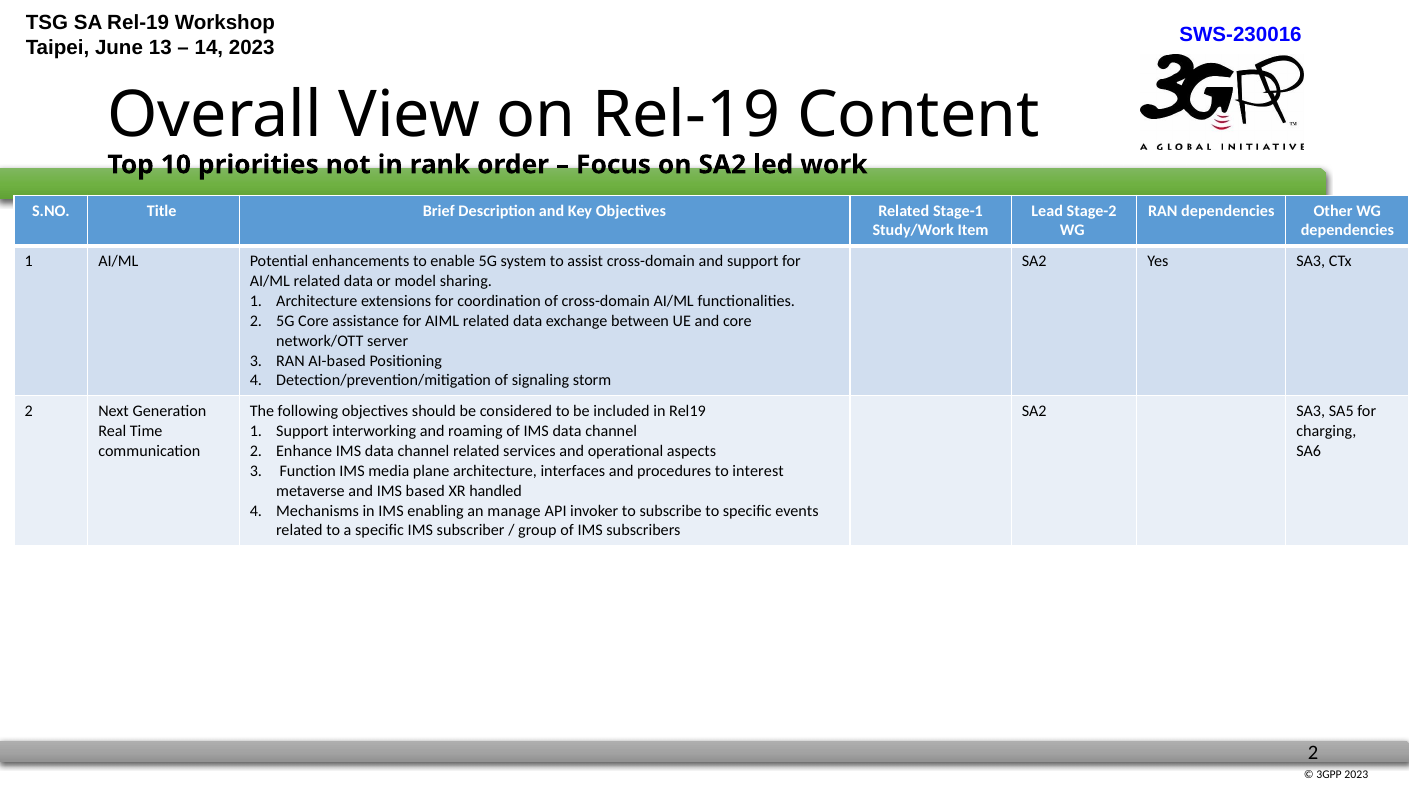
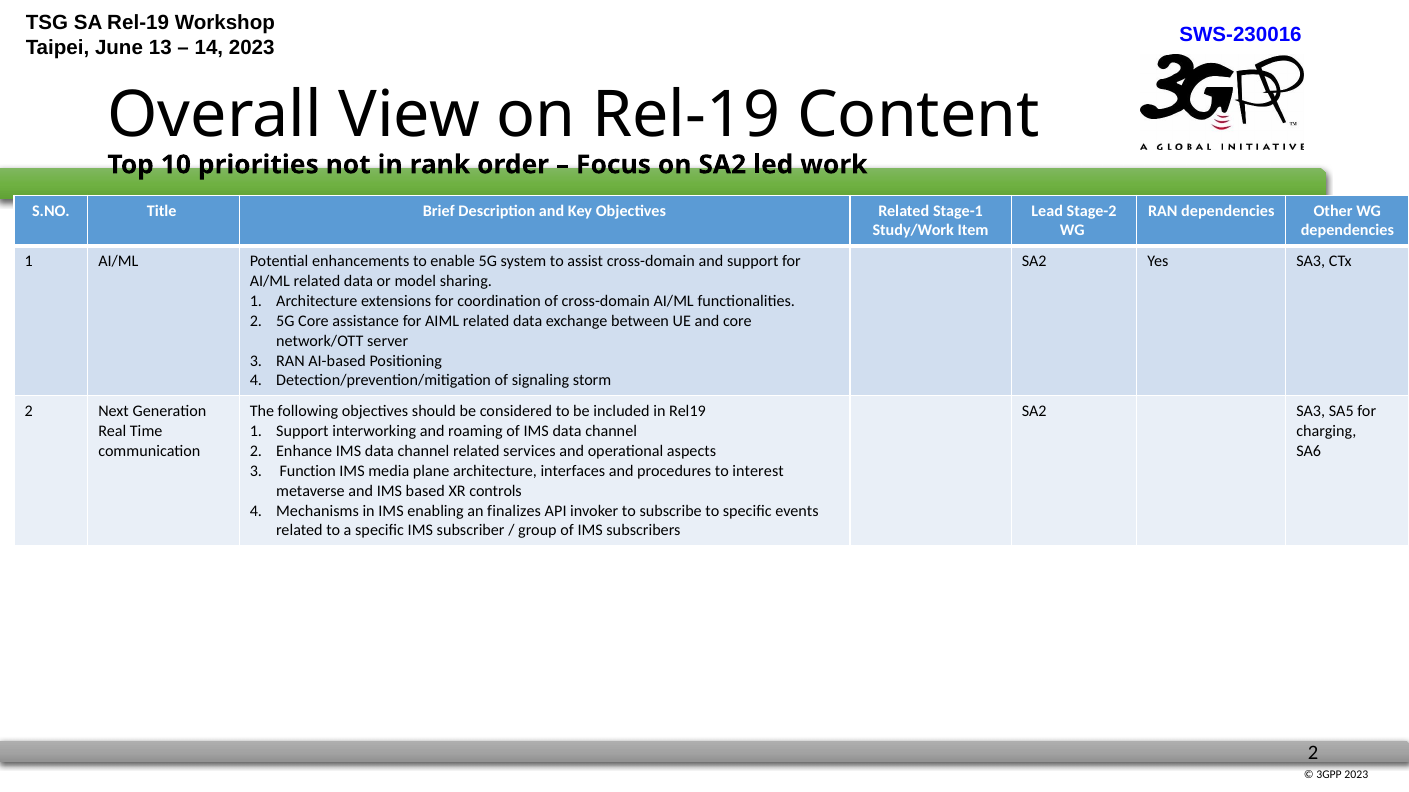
handled: handled -> controls (496, 491)
manage: manage -> finalizes (514, 511)
